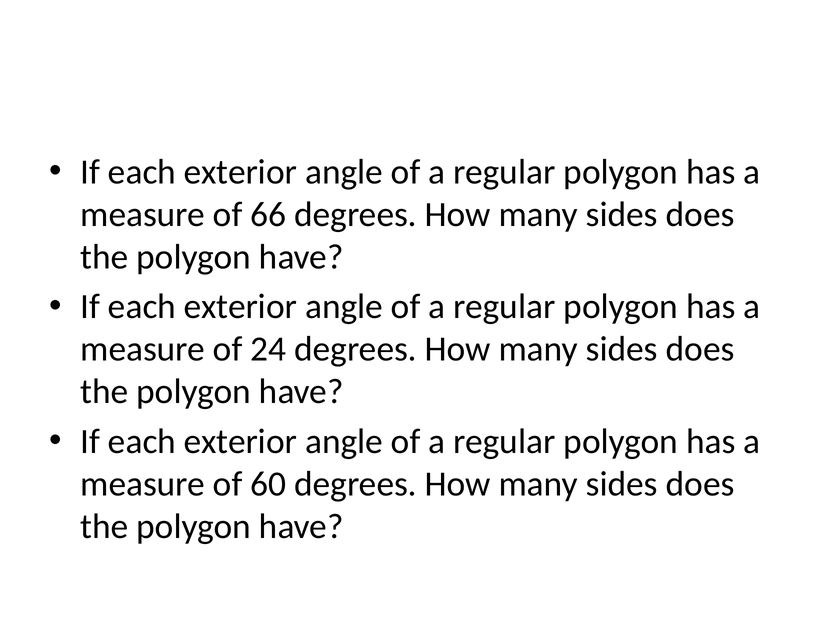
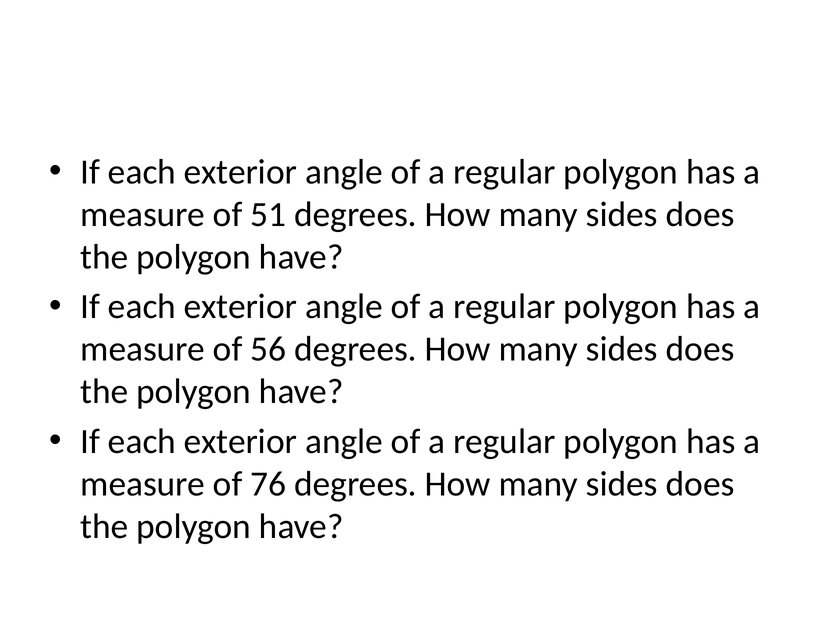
66: 66 -> 51 (268, 214)
24: 24 -> 56 (268, 349)
60: 60 -> 76 (268, 484)
